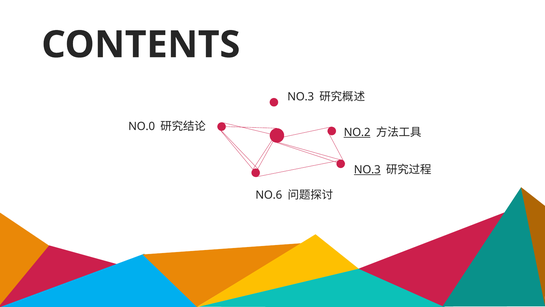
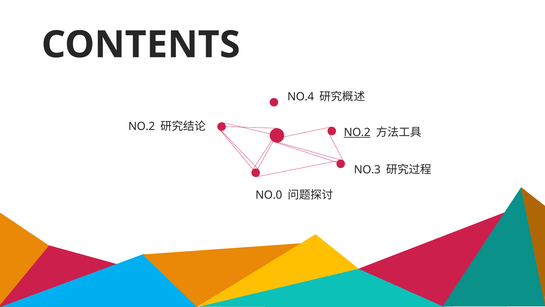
NO.3: NO.3 -> NO.4 (301, 97)
NO.0: NO.0 -> NO.2 (142, 126)
NO.3 underline: present -> none (367, 170)
NO.6: NO.6 -> NO.0 (269, 195)
